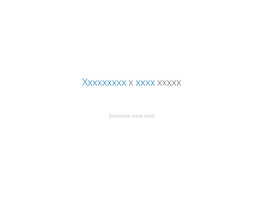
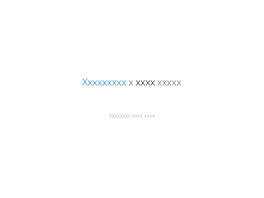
xxxx colour: blue -> black (145, 83)
